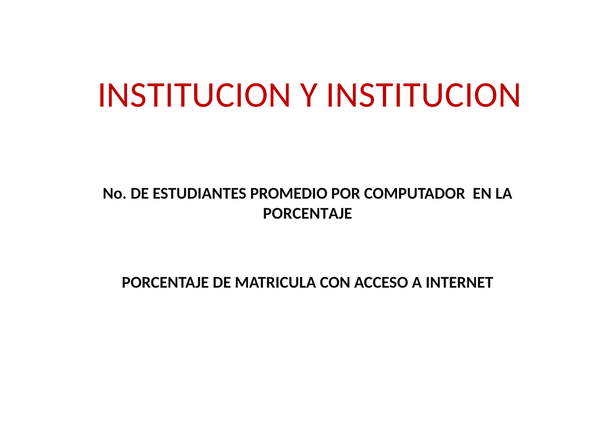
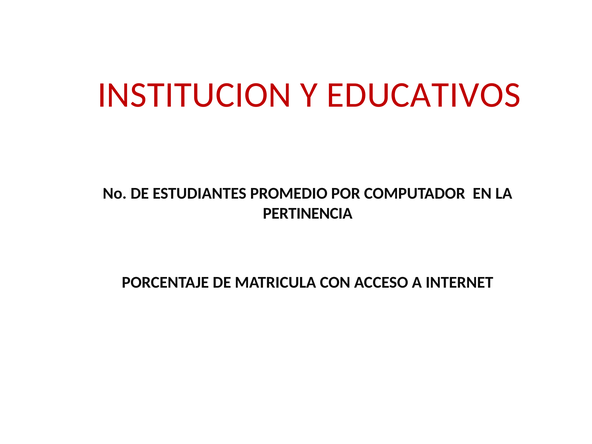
Y INSTITUCION: INSTITUCION -> EDUCATIVOS (424, 95)
PORCENTAJE: PORCENTAJE -> PERTINENCIA (308, 213)
